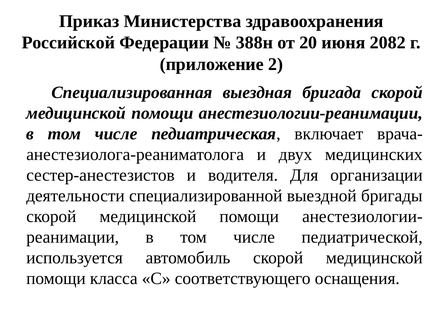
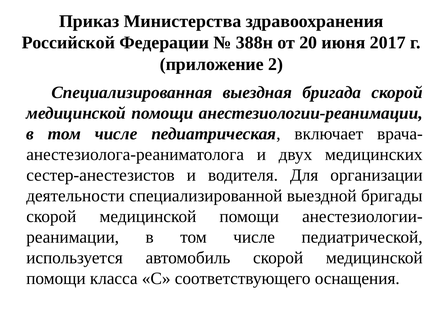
2082: 2082 -> 2017 (388, 43)
